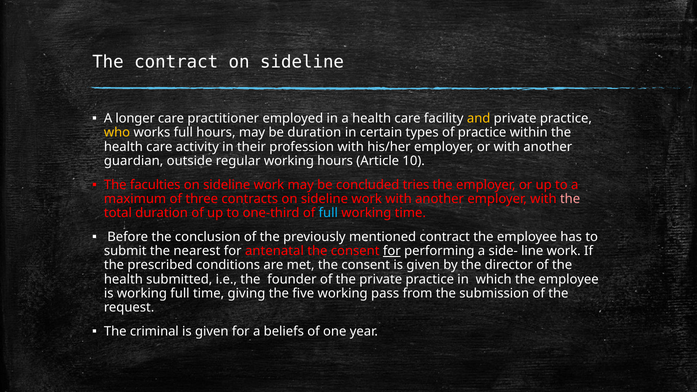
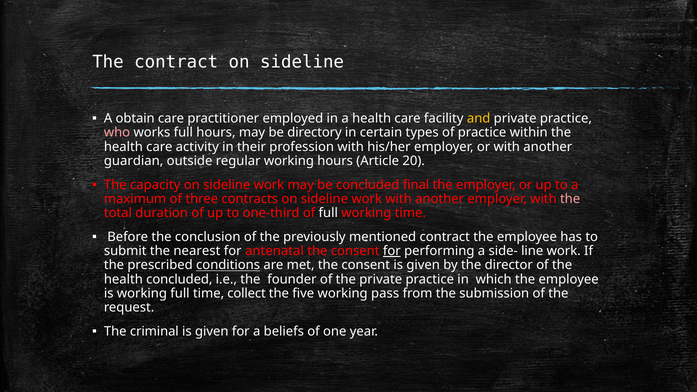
longer: longer -> obtain (135, 119)
who colour: yellow -> pink (117, 133)
be duration: duration -> directory (314, 133)
10: 10 -> 20 (414, 161)
faculties: faculties -> capacity (155, 185)
tries: tries -> ﬁnal (416, 185)
full colour: light blue -> white (328, 213)
conditions underline: none -> present (228, 265)
health submitted: submitted -> concluded (179, 279)
giving: giving -> collect (247, 293)
